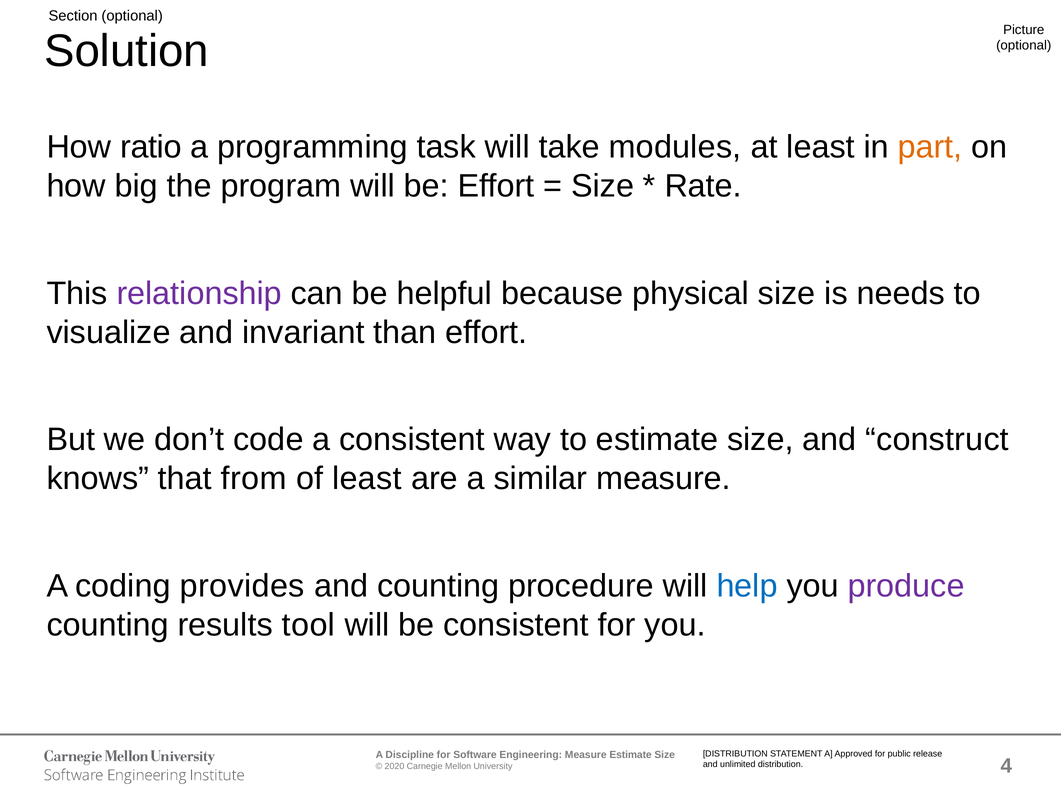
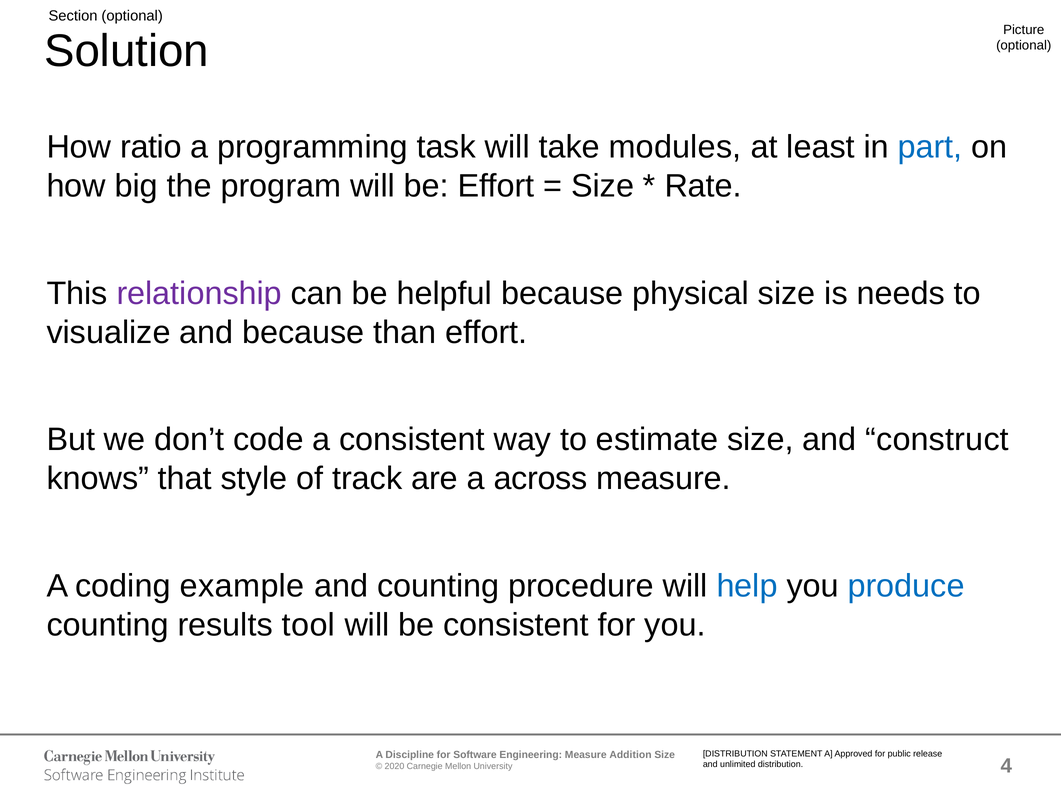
part colour: orange -> blue (930, 147)
and invariant: invariant -> because (303, 332)
from: from -> style (254, 478)
of least: least -> track (367, 478)
similar: similar -> across (541, 478)
provides: provides -> example (242, 586)
produce colour: purple -> blue (906, 586)
Measure Estimate: Estimate -> Addition (630, 755)
